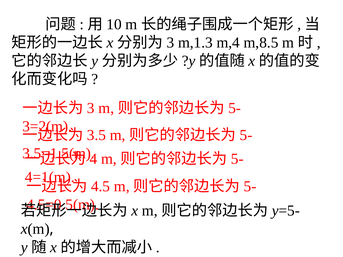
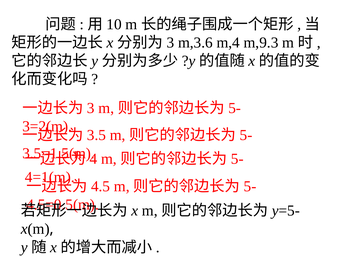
m,1.3: m,1.3 -> m,3.6 (195, 43)
m,8.5: m,8.5 -> m,9.3 (261, 43)
